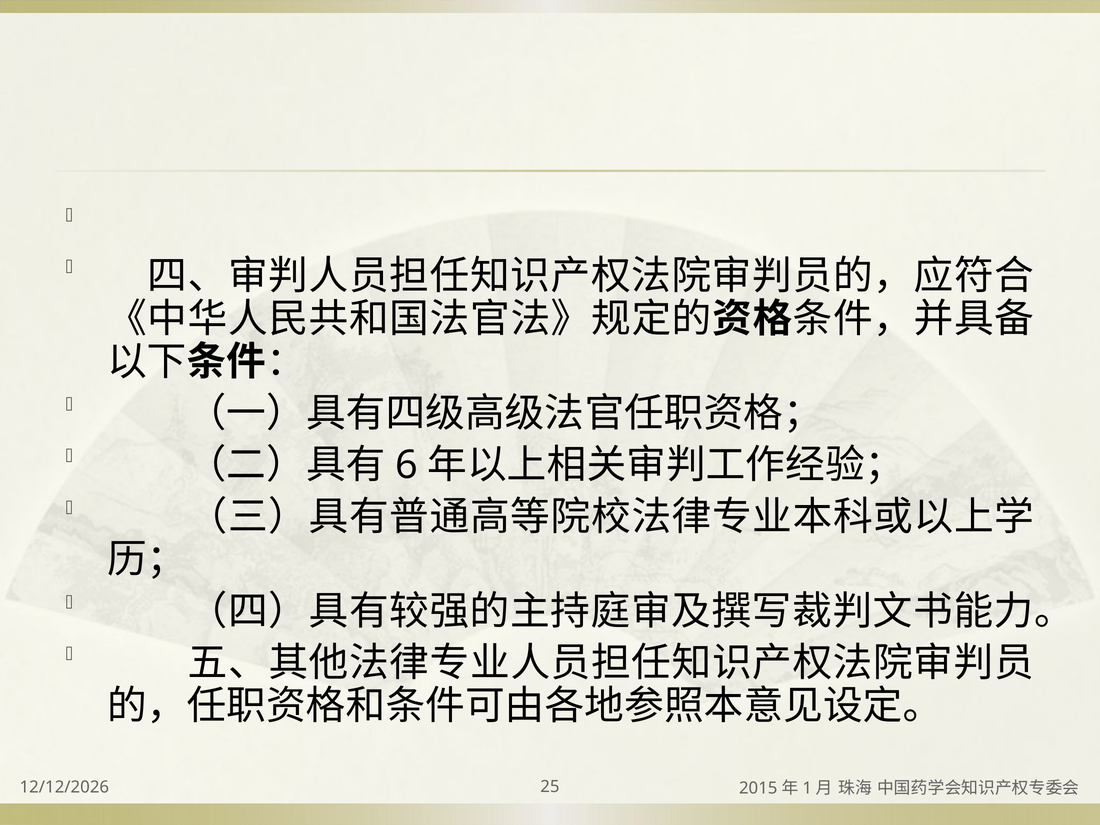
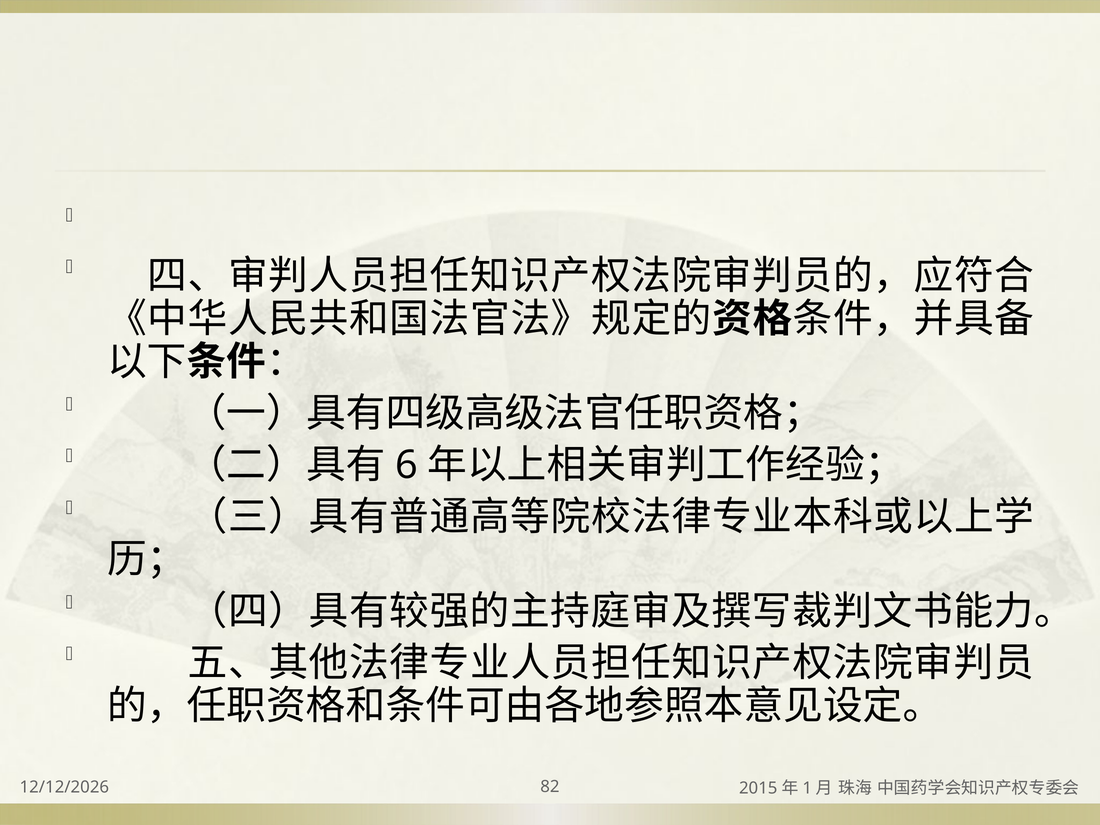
25: 25 -> 82 (550, 787)
